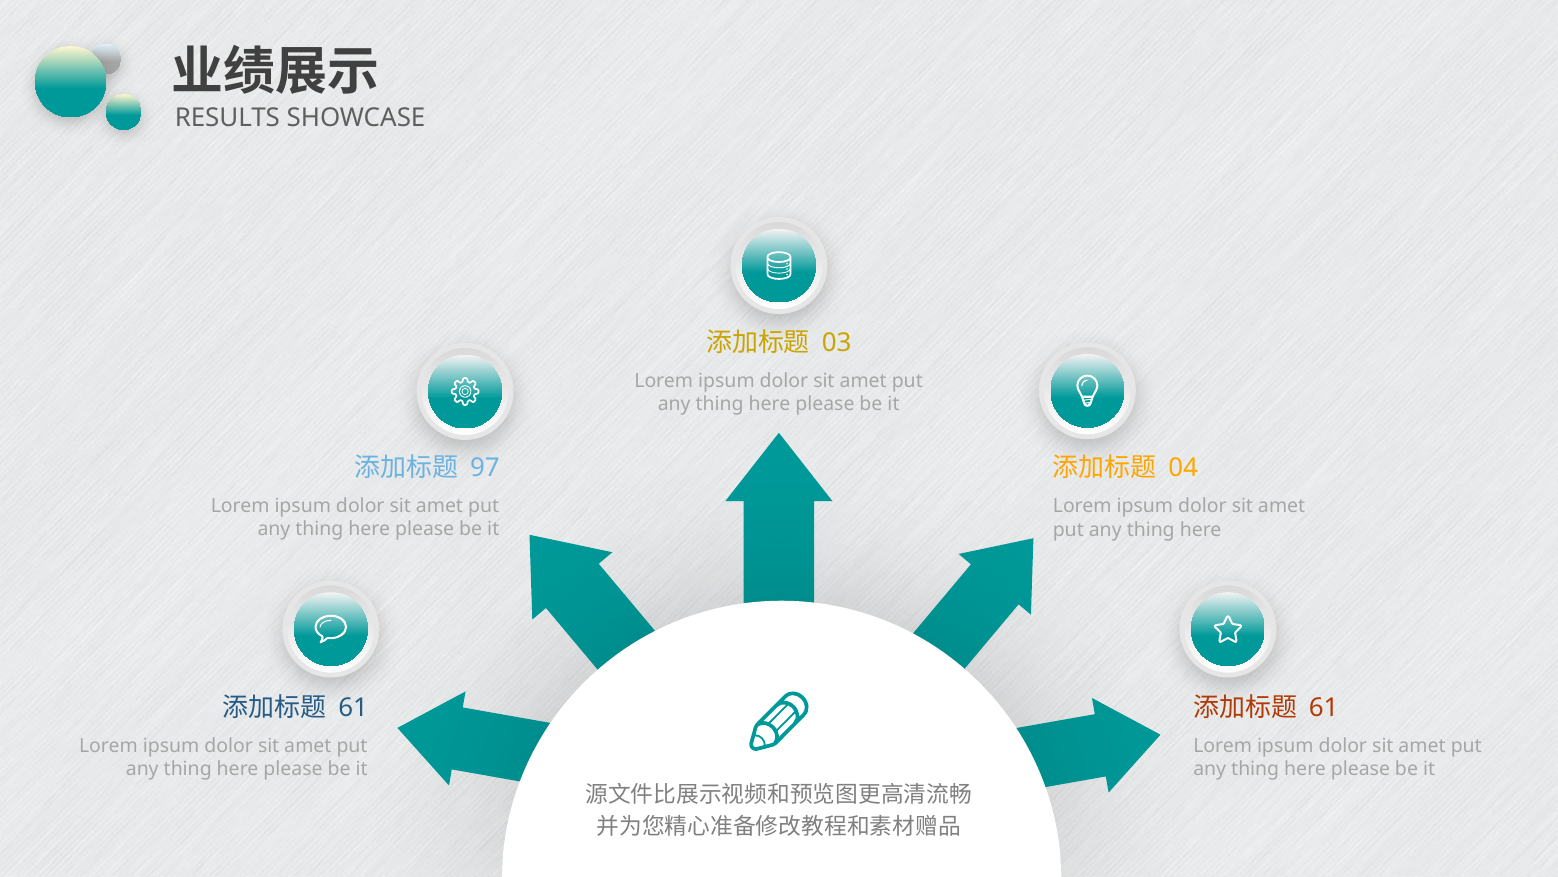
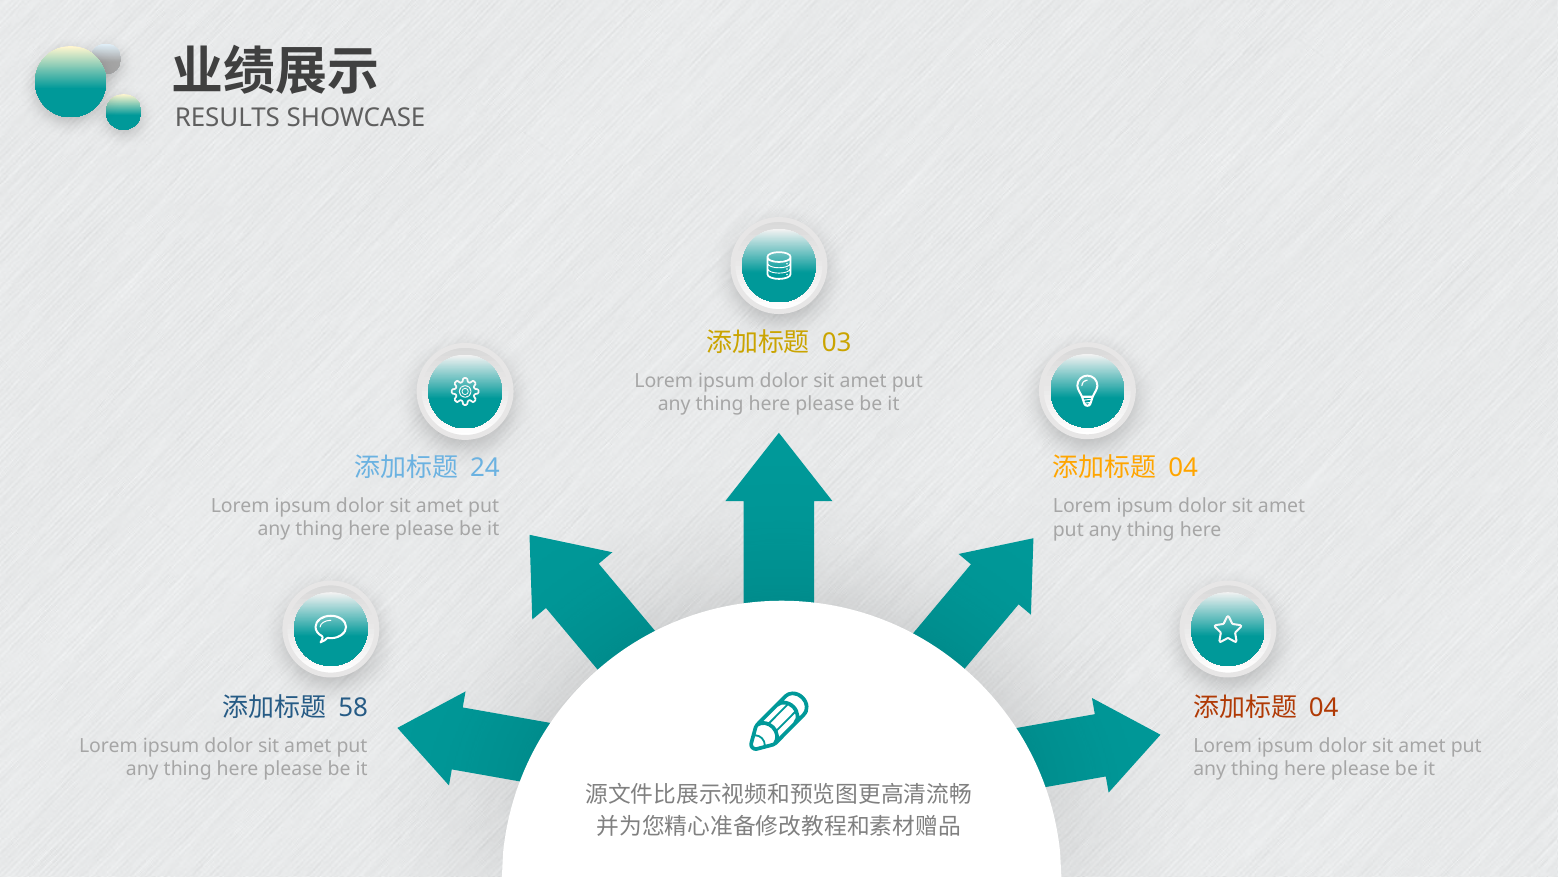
97: 97 -> 24 (485, 467)
61: 61 -> 58 (353, 707)
61: 61 -> 04 (1324, 707)
